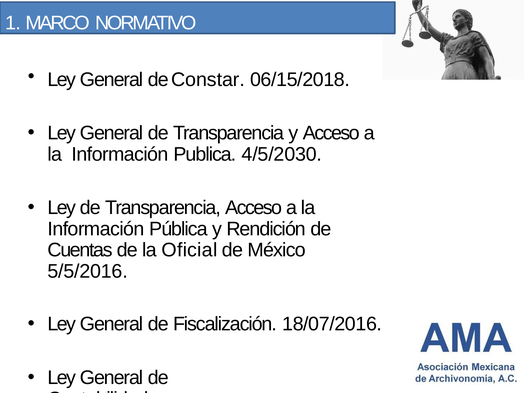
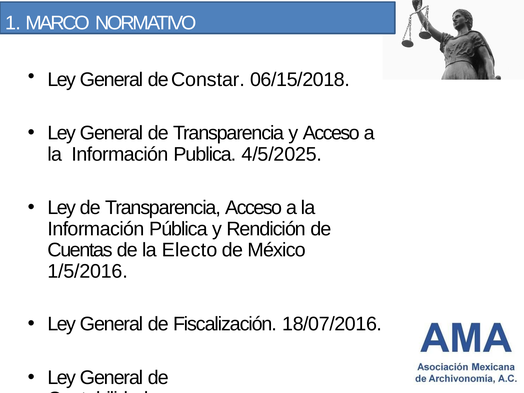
4/5/2030: 4/5/2030 -> 4/5/2025 (282, 154)
Oficial: Oficial -> Electo (190, 250)
5/5/2016: 5/5/2016 -> 1/5/2016 (88, 271)
